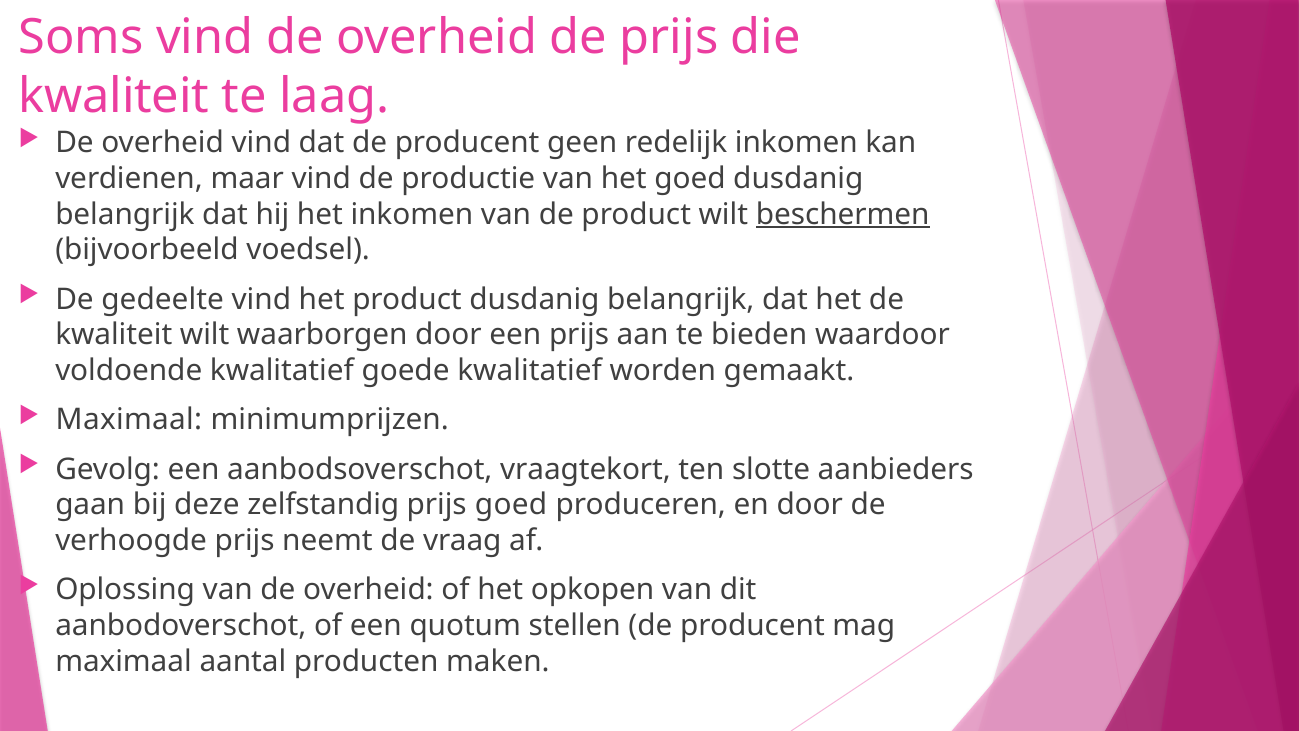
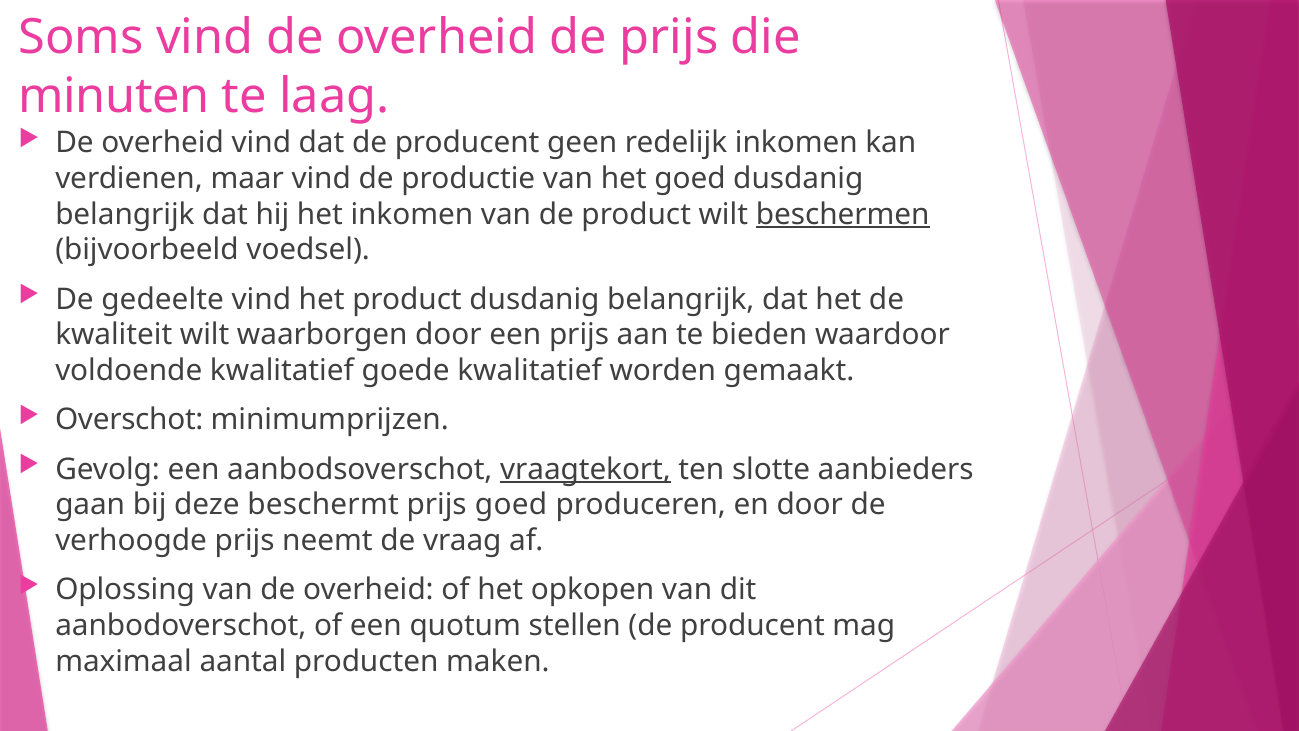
kwaliteit: kwaliteit -> minuten (114, 96)
Maximaal: Maximaal -> Overschot (129, 420)
vraagtekort underline: none -> present (585, 469)
zelfstandig: zelfstandig -> beschermt (323, 505)
